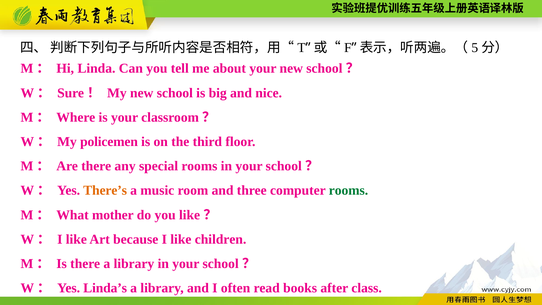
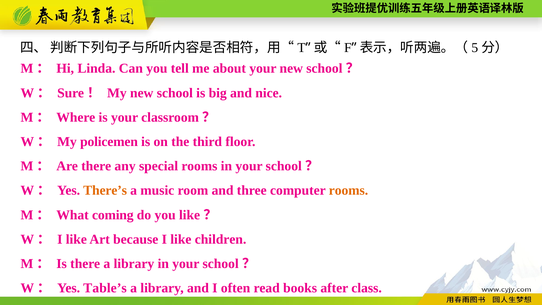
rooms colour: green -> orange (348, 190)
mother: mother -> coming (113, 215)
Linda’s: Linda’s -> Table’s (105, 288)
